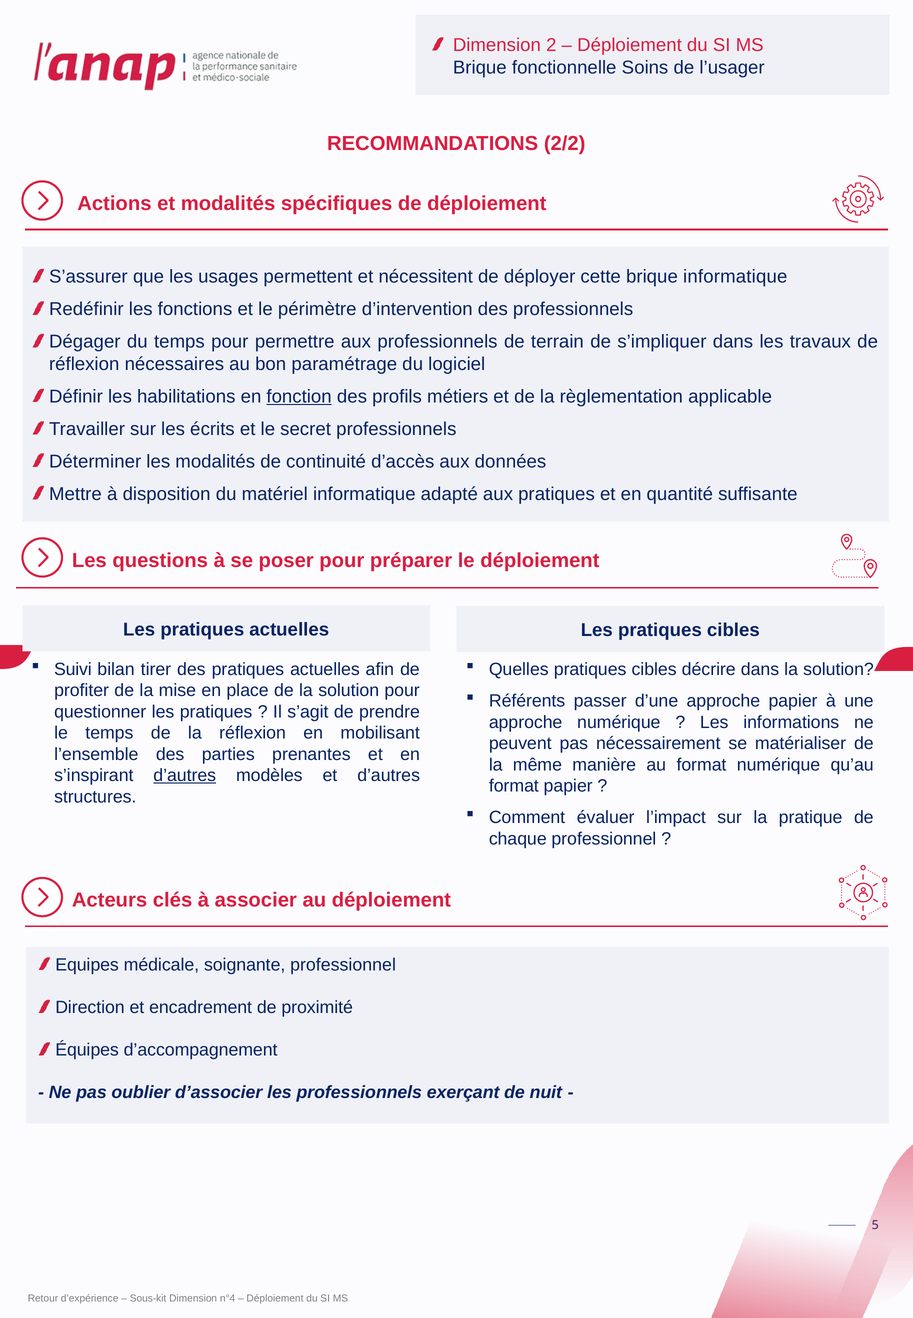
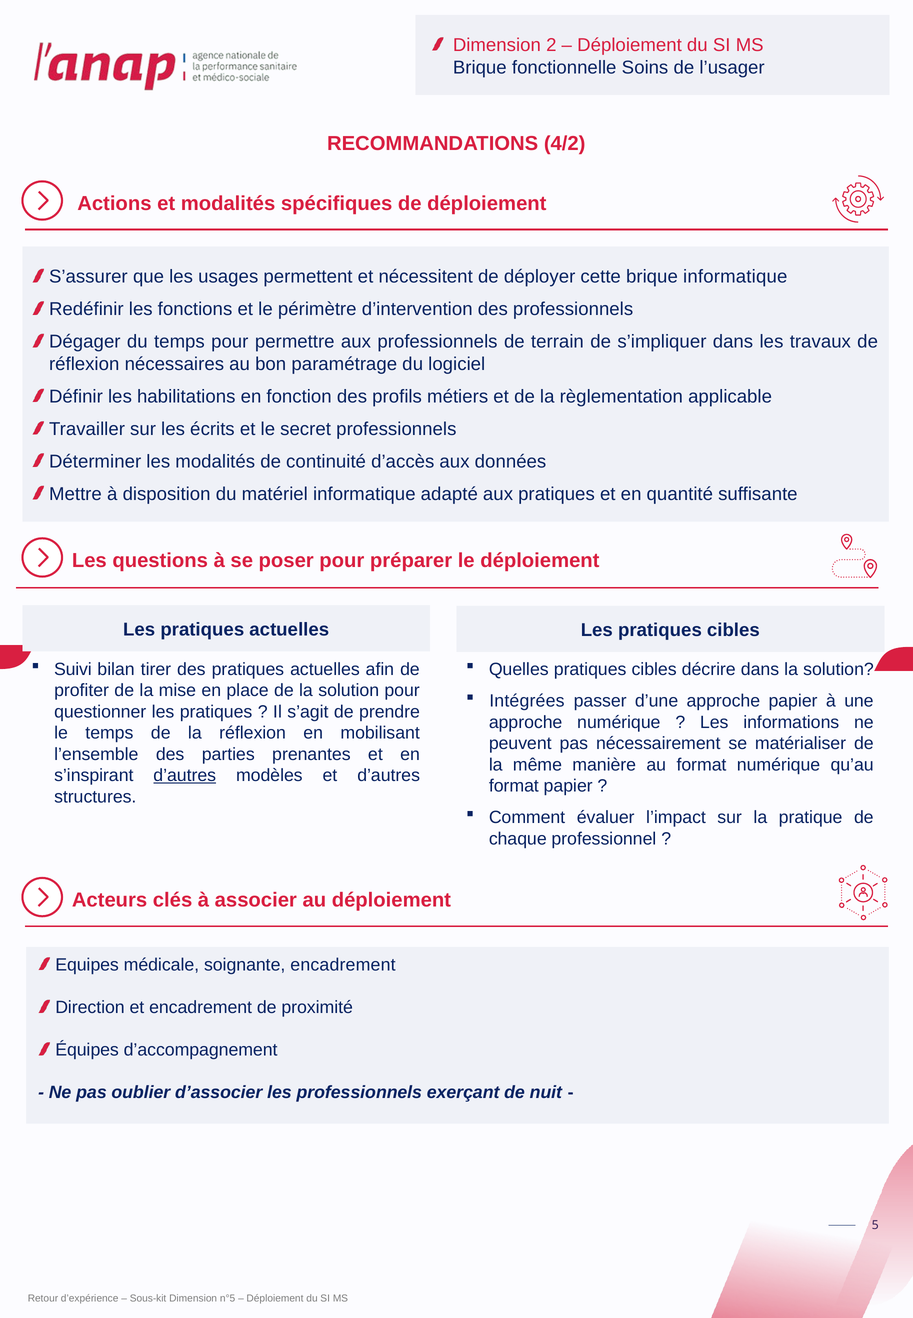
2/2: 2/2 -> 4/2 (565, 144)
fonction underline: present -> none (299, 397)
Référents: Référents -> Intégrées (527, 701)
soignante professionnel: professionnel -> encadrement (343, 965)
n°4: n°4 -> n°5 (228, 1299)
